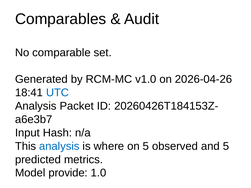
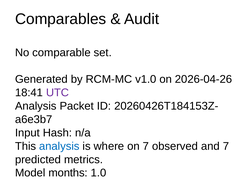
UTC colour: blue -> purple (58, 93)
on 5: 5 -> 7 (146, 146)
and 5: 5 -> 7 (226, 146)
provide: provide -> months (68, 173)
